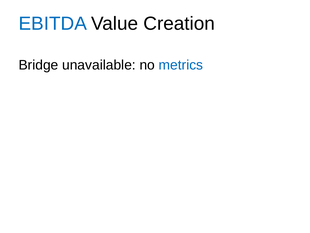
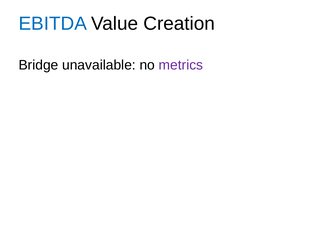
metrics colour: blue -> purple (181, 65)
